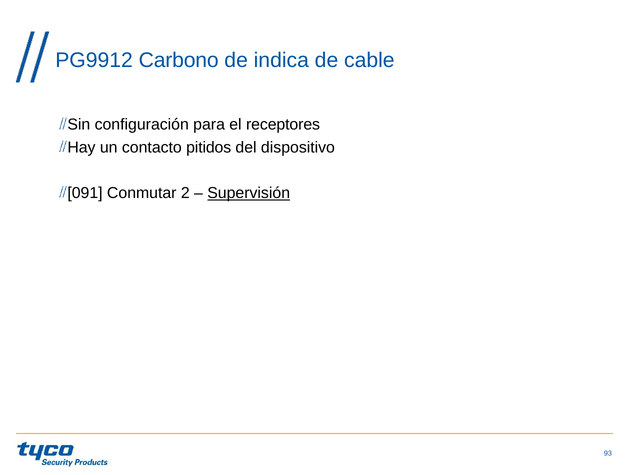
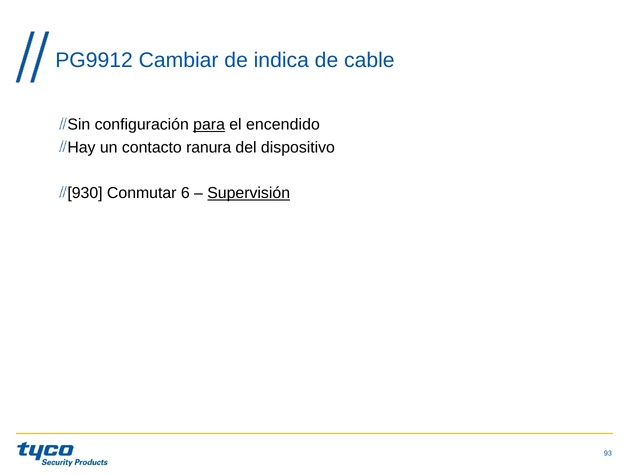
Carbono: Carbono -> Cambiar (179, 60)
para underline: none -> present (209, 125)
receptores: receptores -> encendido (283, 125)
pitidos: pitidos -> ranura (209, 148)
091: 091 -> 930 (85, 193)
2: 2 -> 6 (185, 193)
